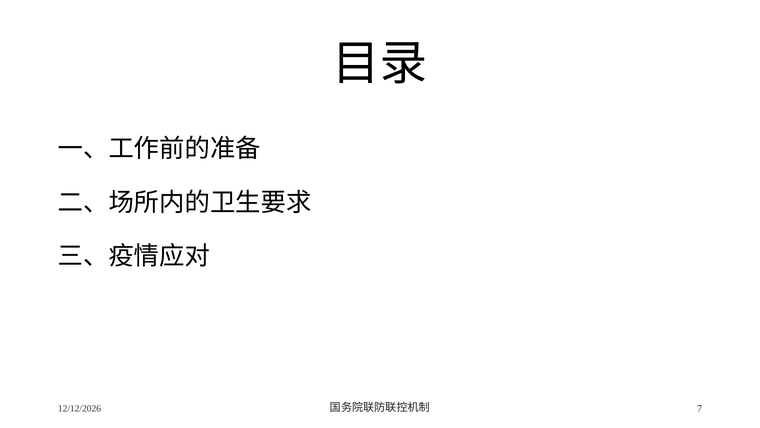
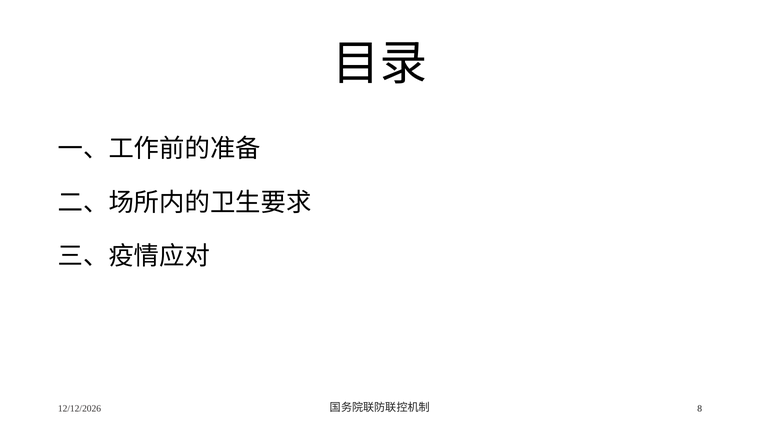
7: 7 -> 8 (700, 408)
